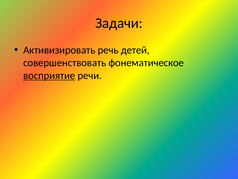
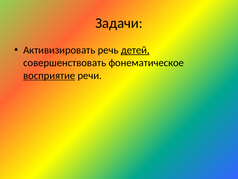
детей underline: none -> present (135, 50)
